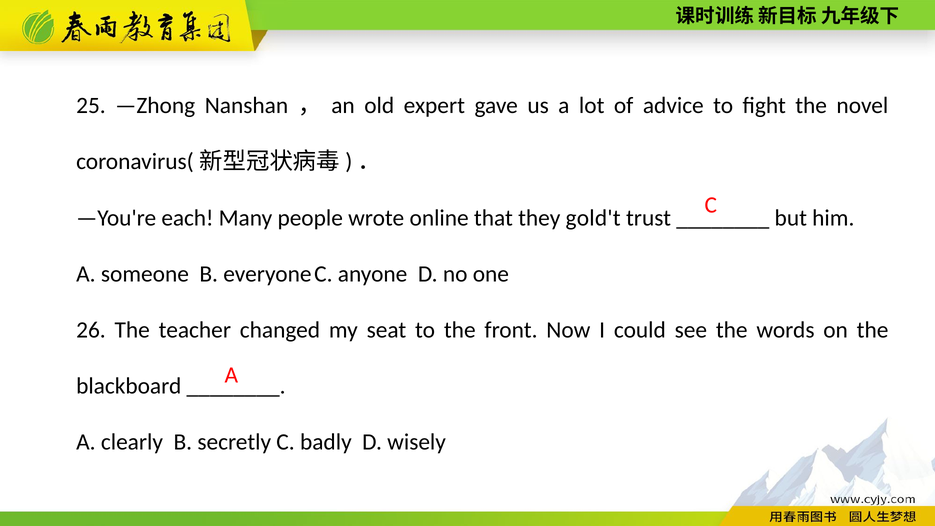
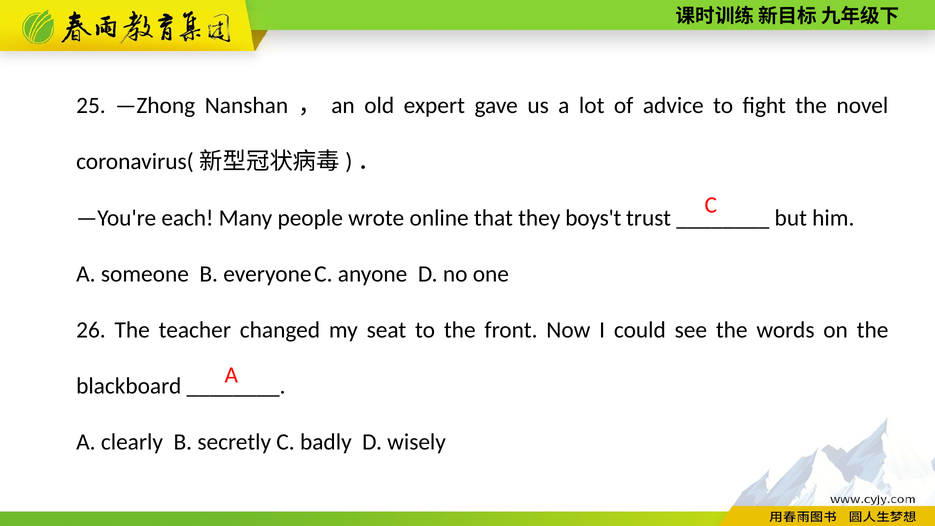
gold't: gold't -> boys't (593, 218)
